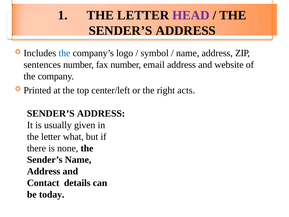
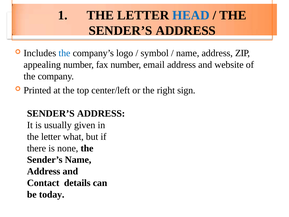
HEAD colour: purple -> blue (191, 15)
sentences: sentences -> appealing (42, 65)
acts: acts -> sign (186, 90)
